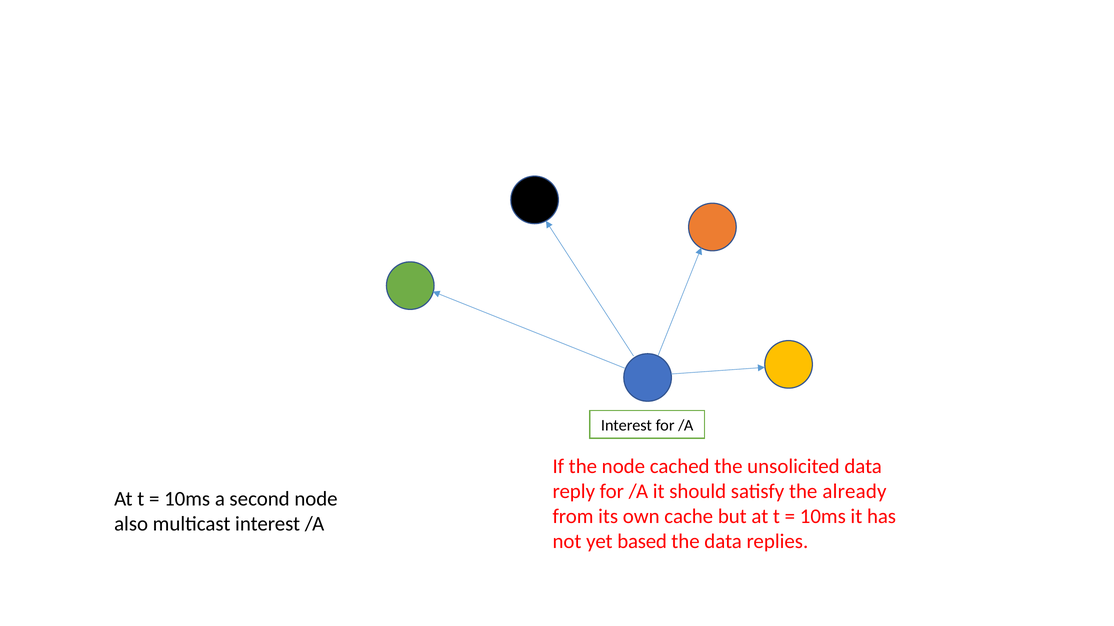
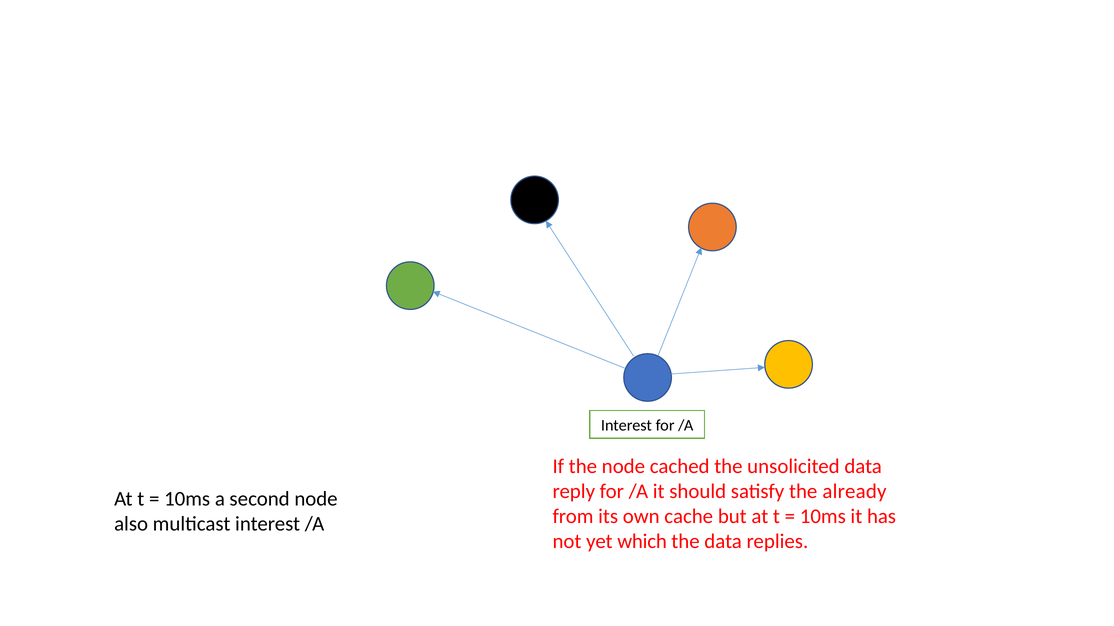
based: based -> which (642, 542)
